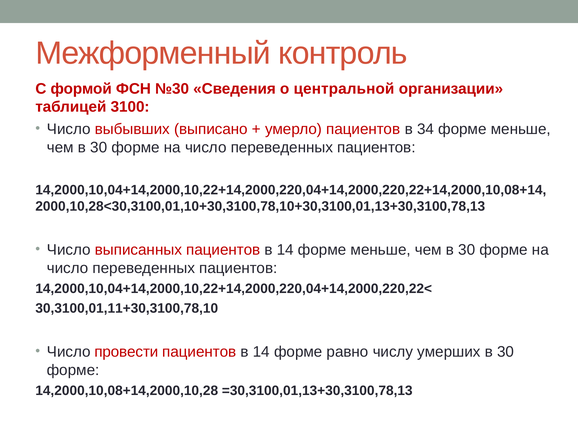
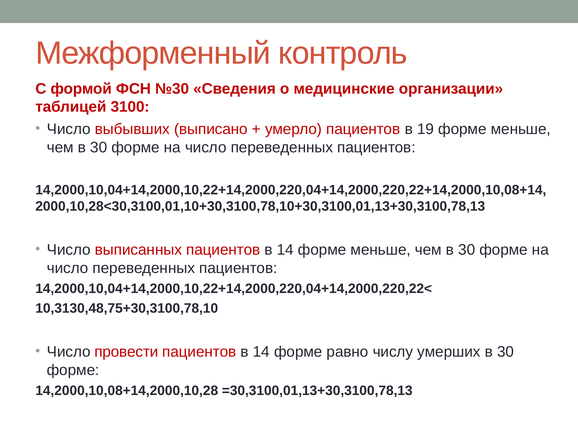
центральной: центральной -> медицинские (344, 89)
34: 34 -> 19 (425, 129)
30,3100,01,11+30,3100,78,10: 30,3100,01,11+30,3100,78,10 -> 10,3130,48,75+30,3100,78,10 (127, 309)
